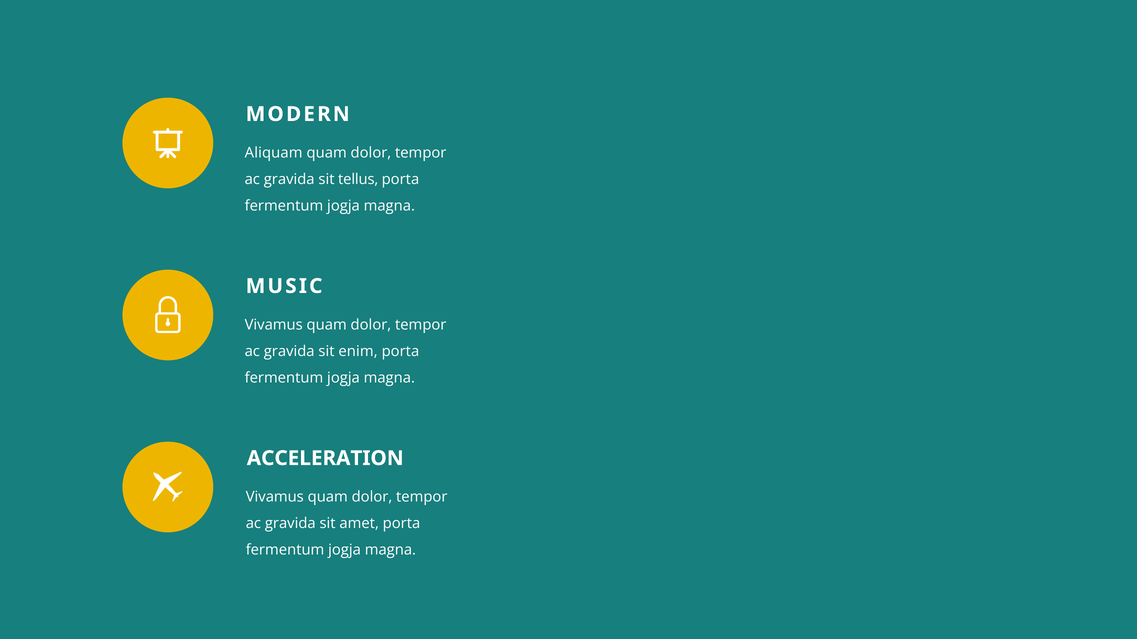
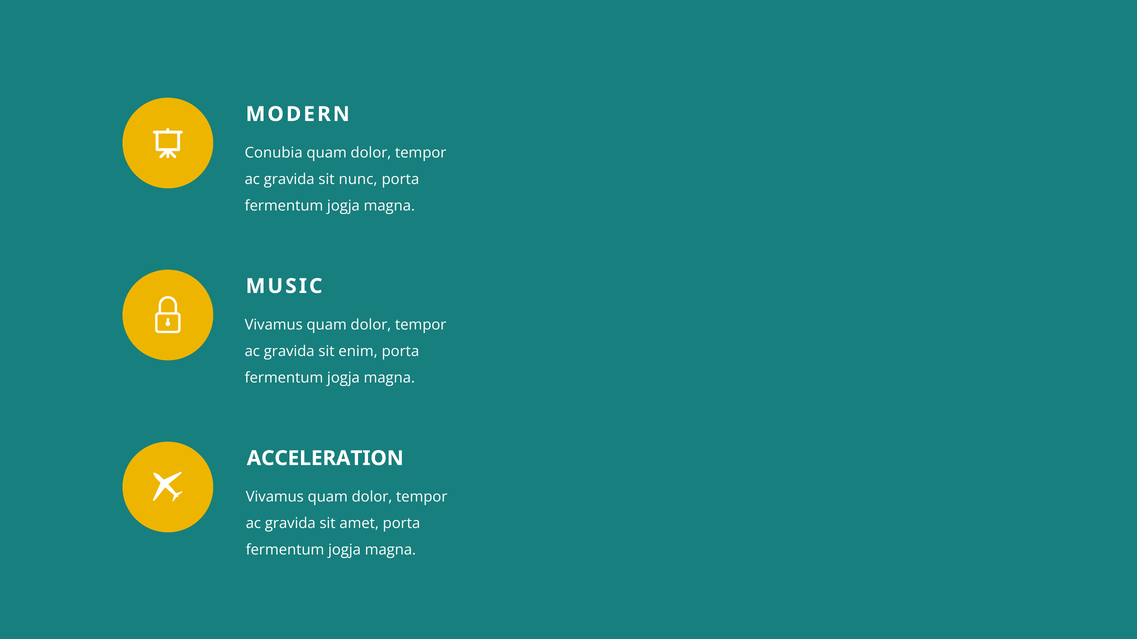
Aliquam: Aliquam -> Conubia (274, 153)
tellus: tellus -> nunc (358, 180)
